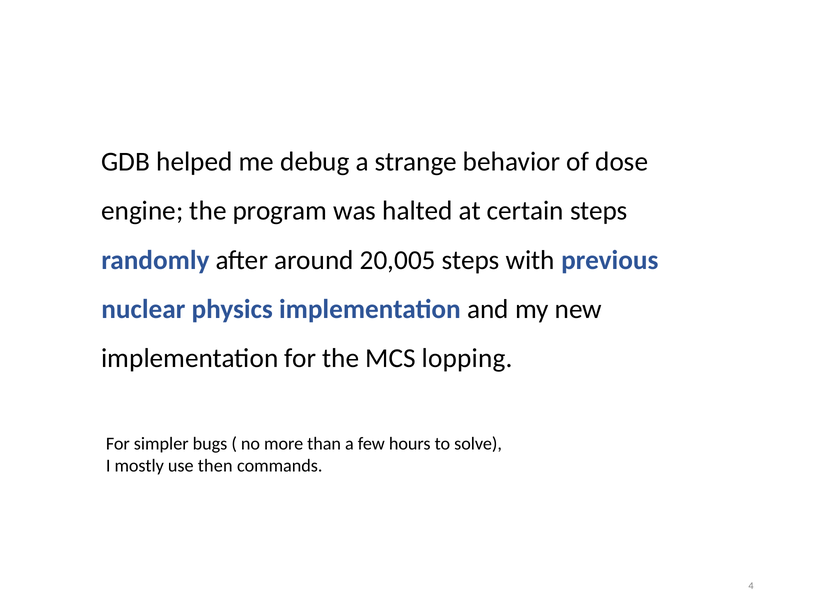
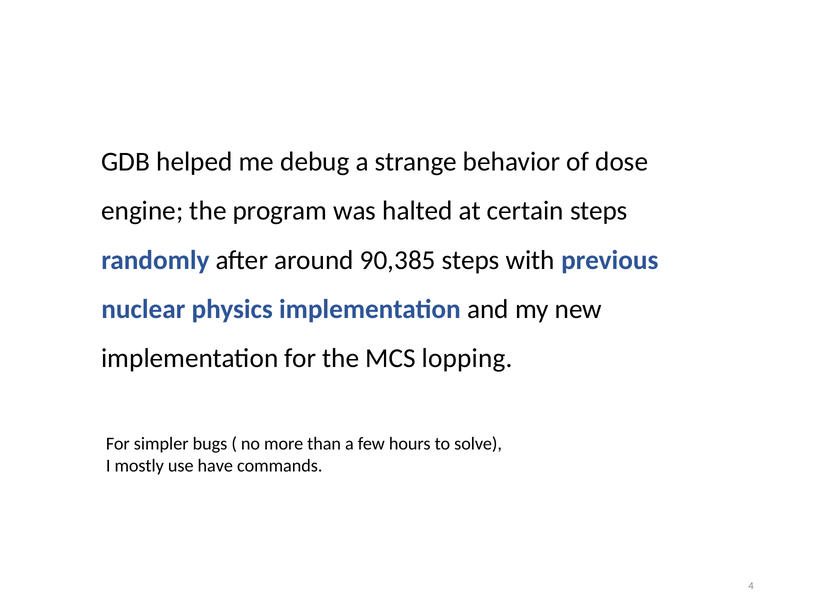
20,005: 20,005 -> 90,385 (398, 260)
then: then -> have (215, 465)
